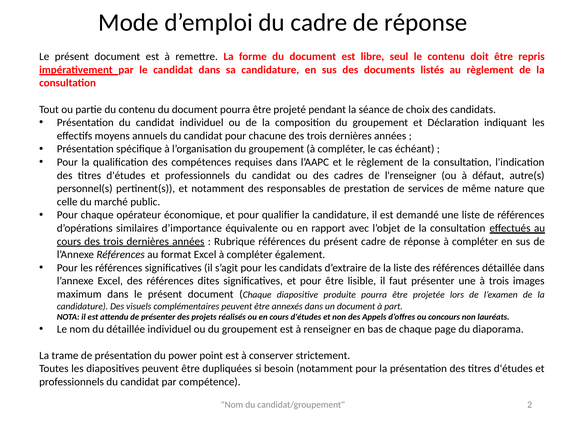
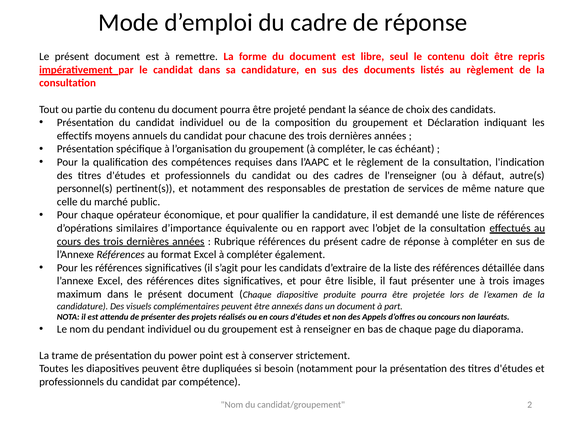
du détaillée: détaillée -> pendant (126, 329)
